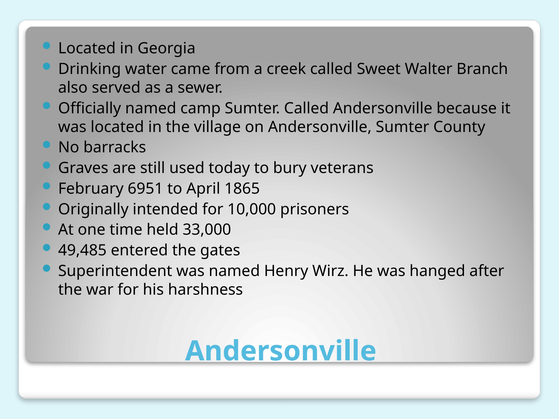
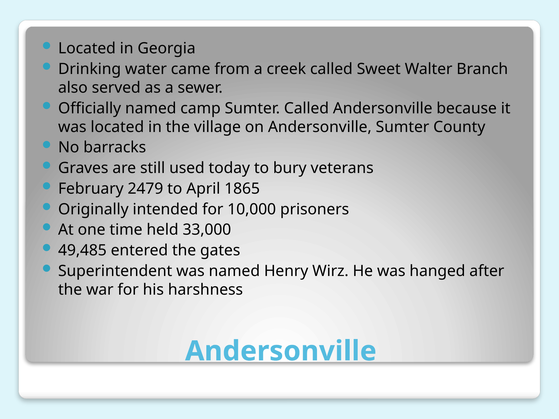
6951: 6951 -> 2479 (145, 189)
